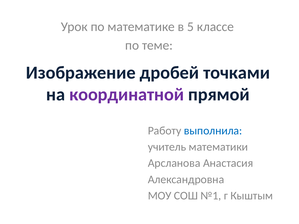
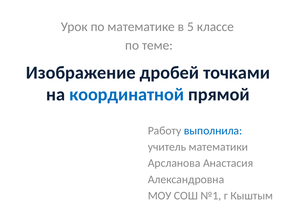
координатной colour: purple -> blue (127, 95)
